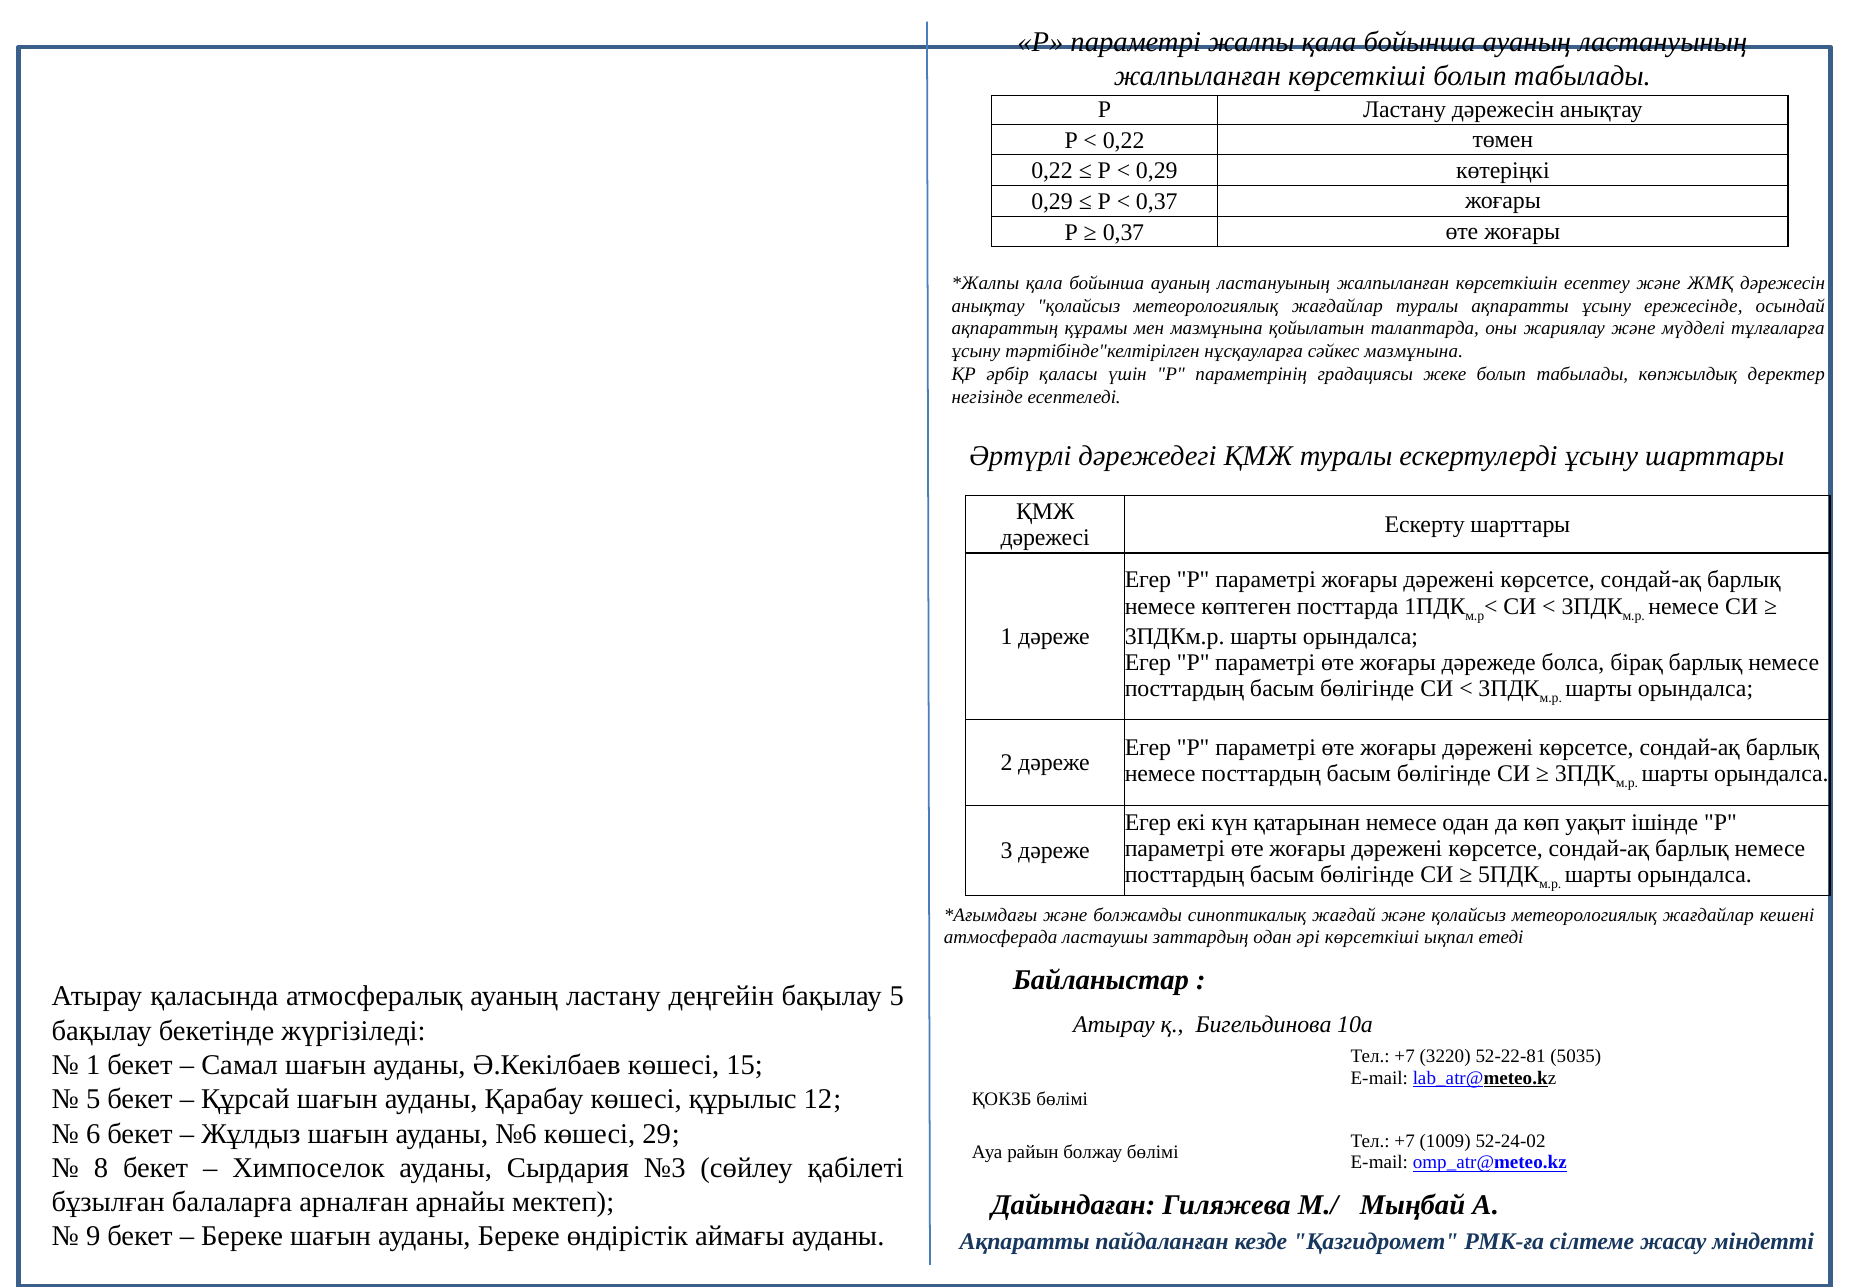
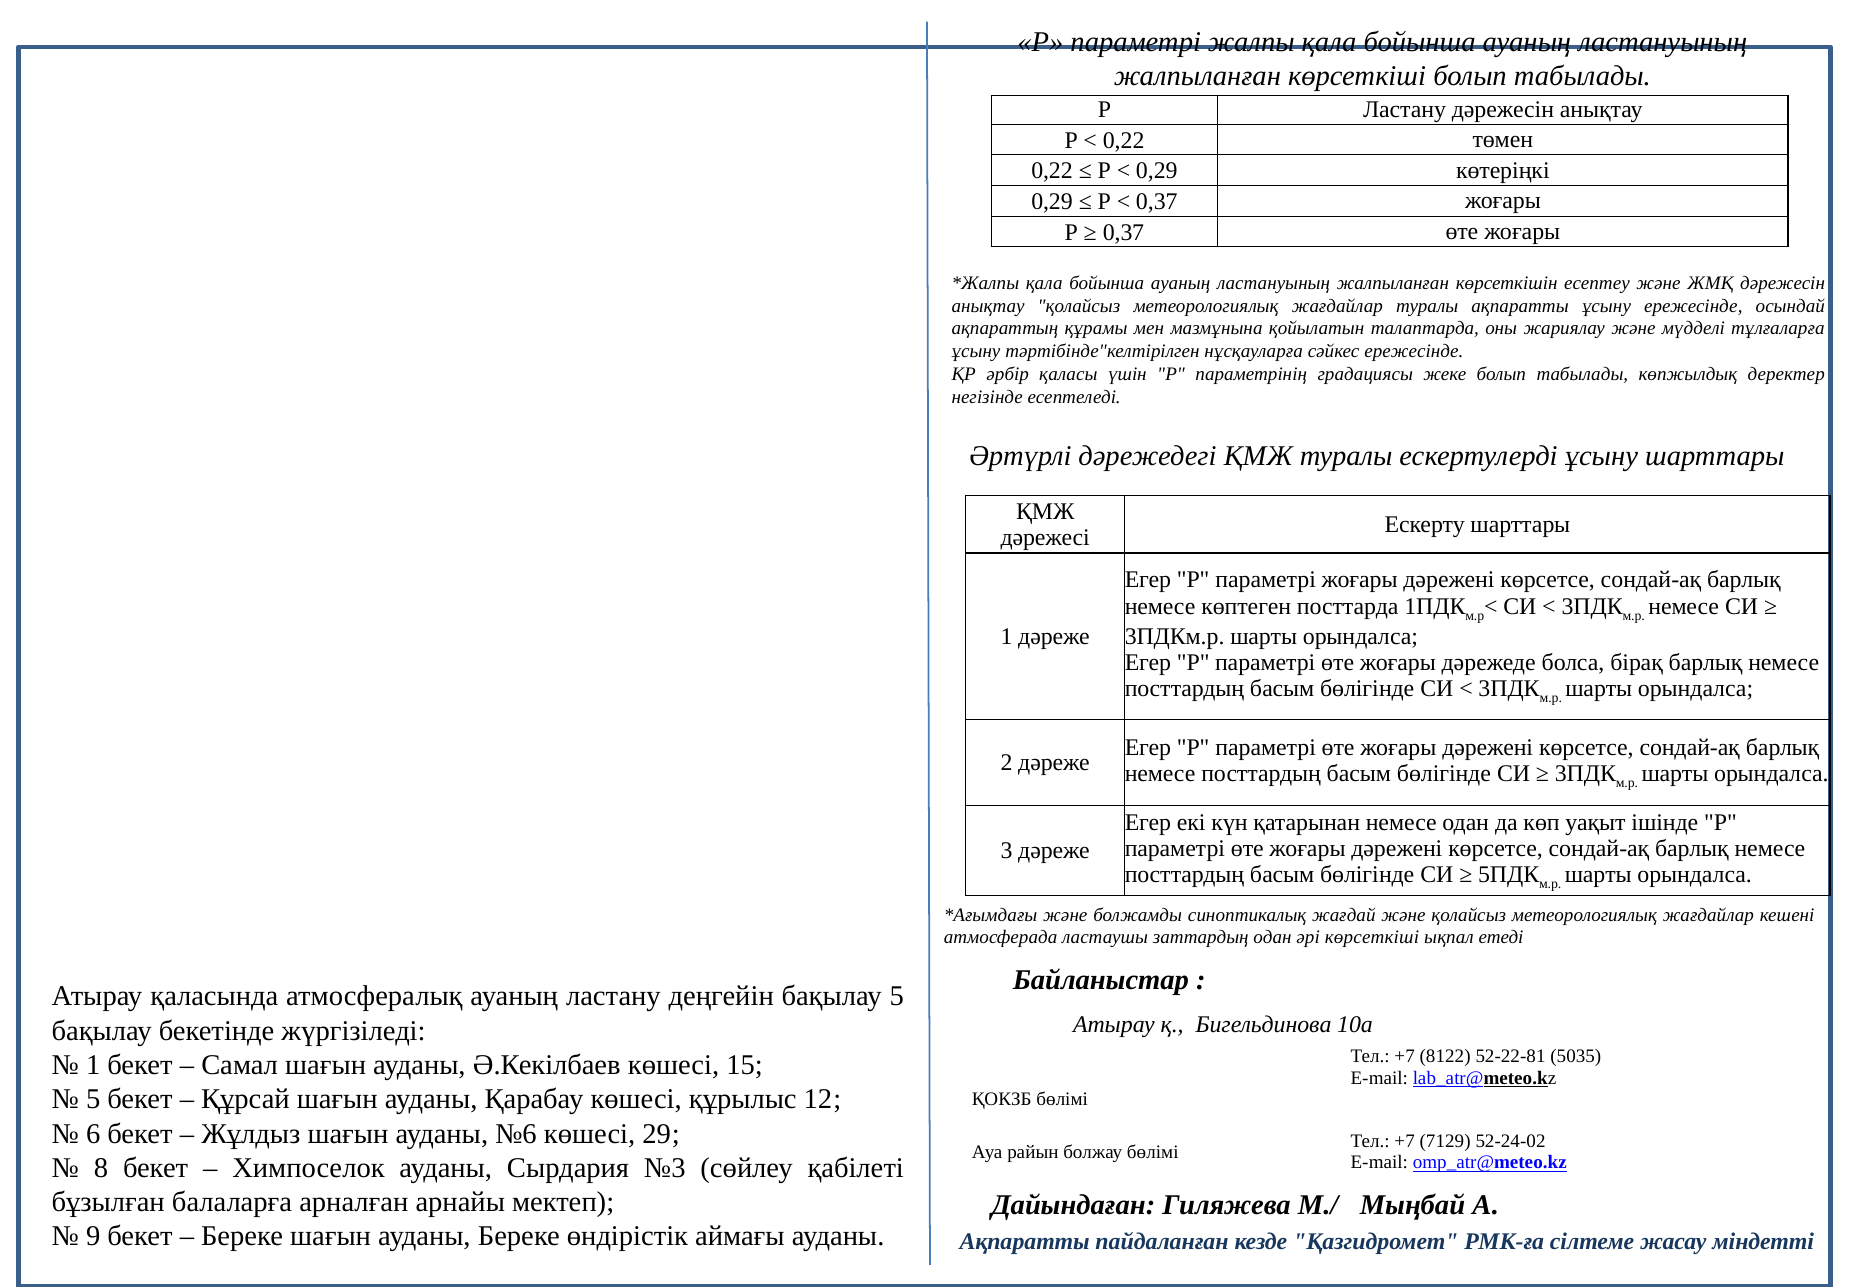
сәйкес мазмұнына: мазмұнына -> ережесінде (1414, 352)
3220: 3220 -> 8122 (1445, 1057)
1009: 1009 -> 7129 (1445, 1142)
